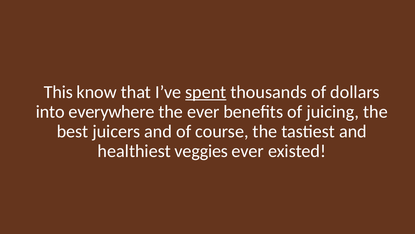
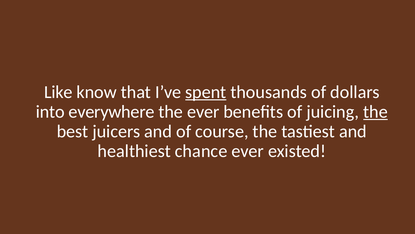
This: This -> Like (58, 92)
the underline: none -> present (376, 111)
veggies: veggies -> chance (201, 151)
